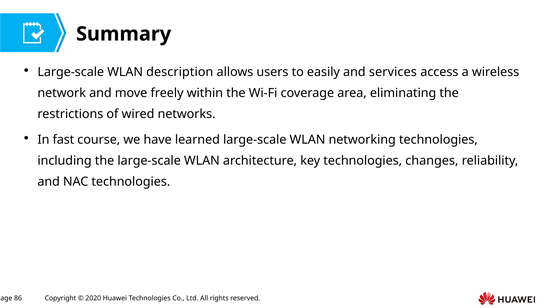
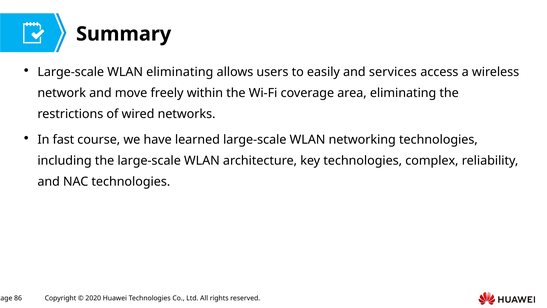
WLAN description: description -> eliminating (180, 72)
changes: changes -> complex (432, 161)
